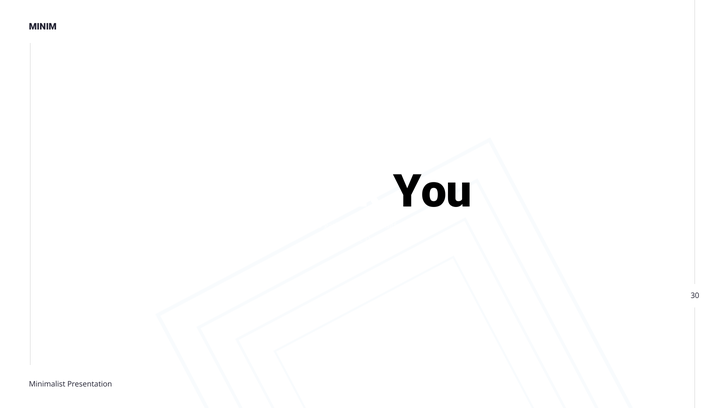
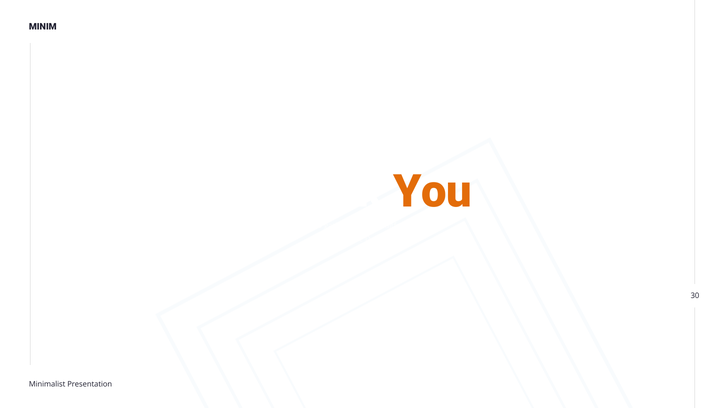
You colour: black -> orange (433, 192)
